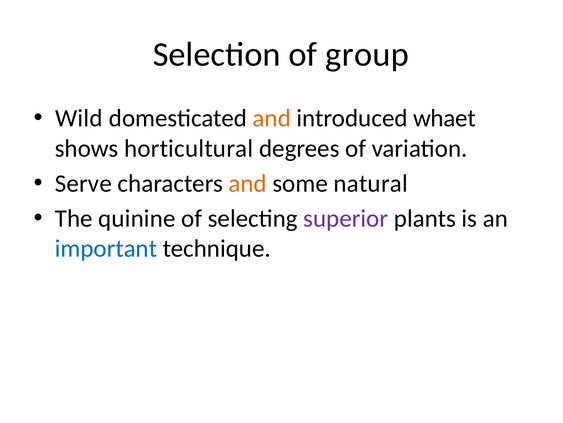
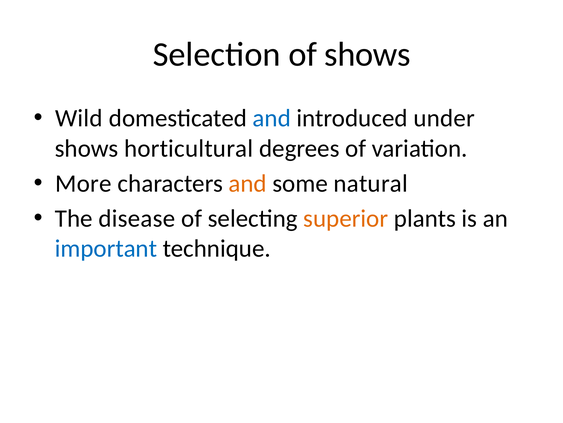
of group: group -> shows (367, 55)
and colour: orange -> blue (272, 118)
whaet: whaet -> under (444, 118)
Serve: Serve -> More (83, 183)
quinine: quinine -> disease (137, 218)
superior colour: purple -> orange (346, 218)
